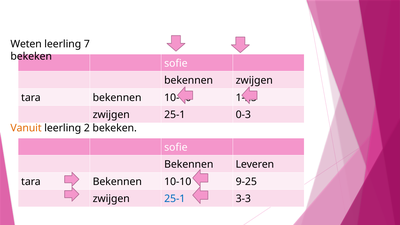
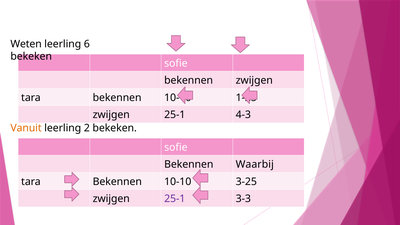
7: 7 -> 6 (87, 44)
0-3: 0-3 -> 4-3 (243, 115)
Leveren: Leveren -> Waarbij (255, 164)
9-25: 9-25 -> 3-25 (246, 182)
25-1 colour: blue -> purple (175, 199)
